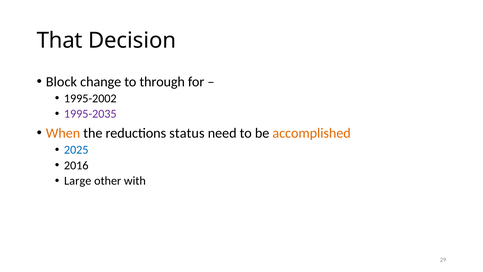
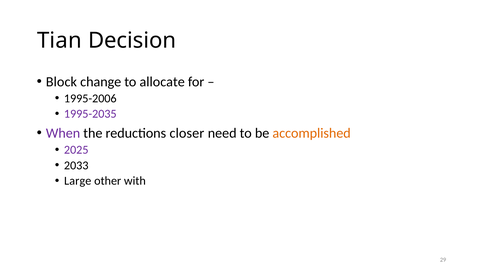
That: That -> Tian (59, 41)
through: through -> allocate (162, 82)
1995-2002: 1995-2002 -> 1995-2006 (90, 98)
When colour: orange -> purple (63, 133)
status: status -> closer (187, 133)
2025 colour: blue -> purple (76, 150)
2016: 2016 -> 2033 (76, 165)
